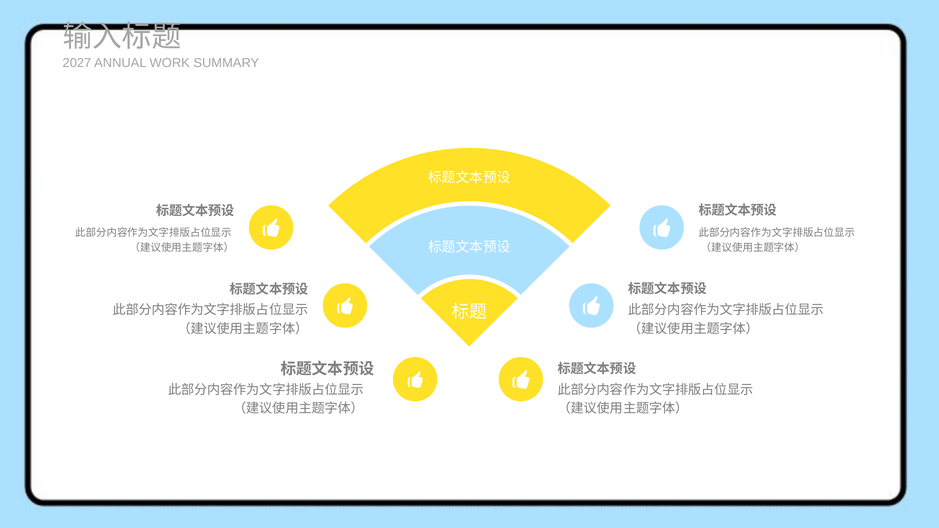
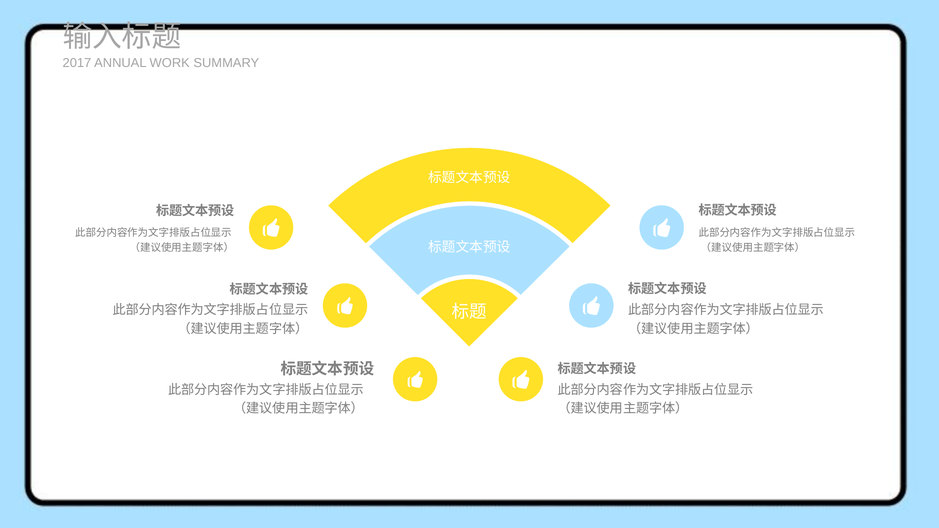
2027: 2027 -> 2017 (77, 63)
